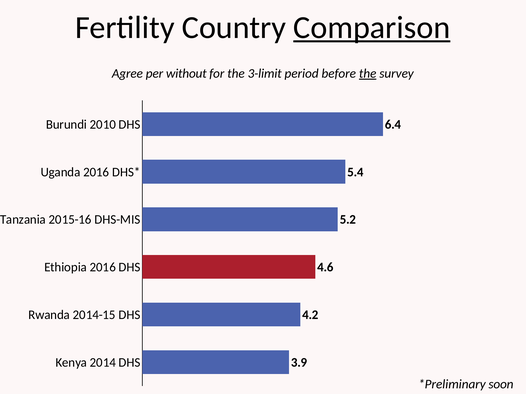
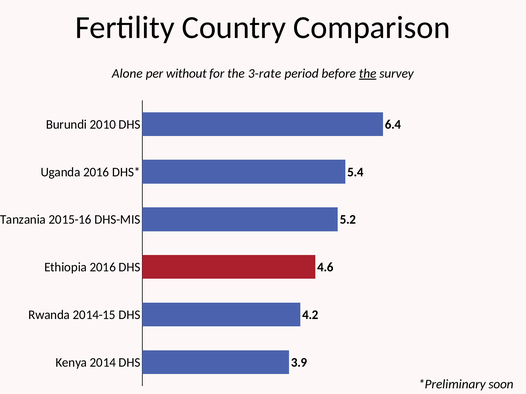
Comparison underline: present -> none (372, 28)
Agree: Agree -> Alone (127, 74)
3-limit: 3-limit -> 3-rate (265, 74)
